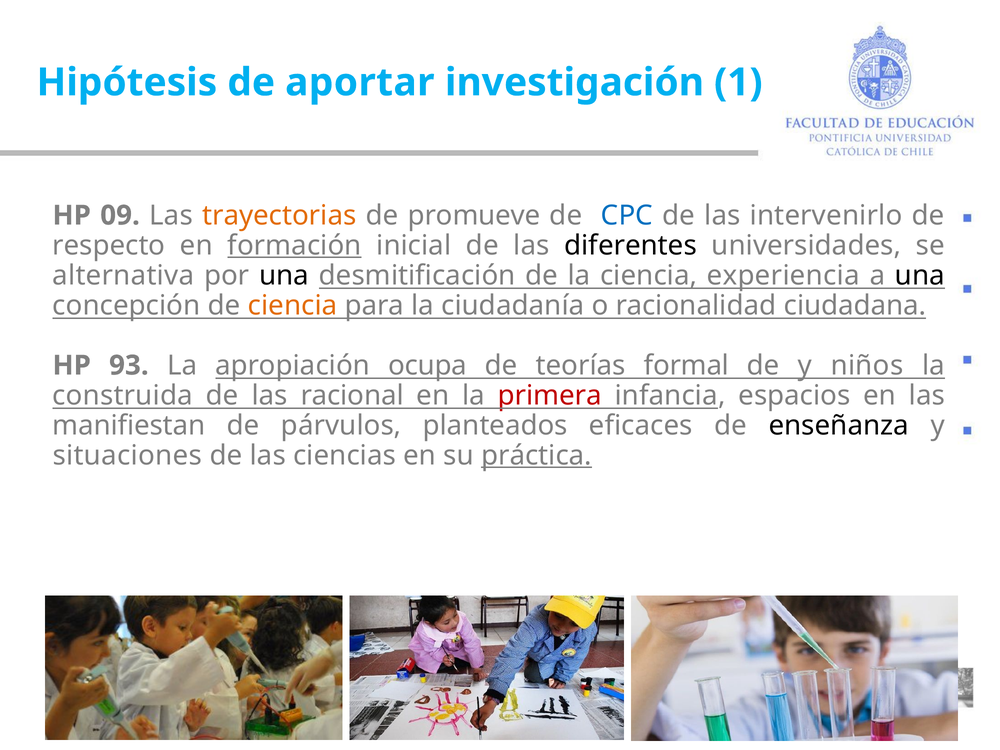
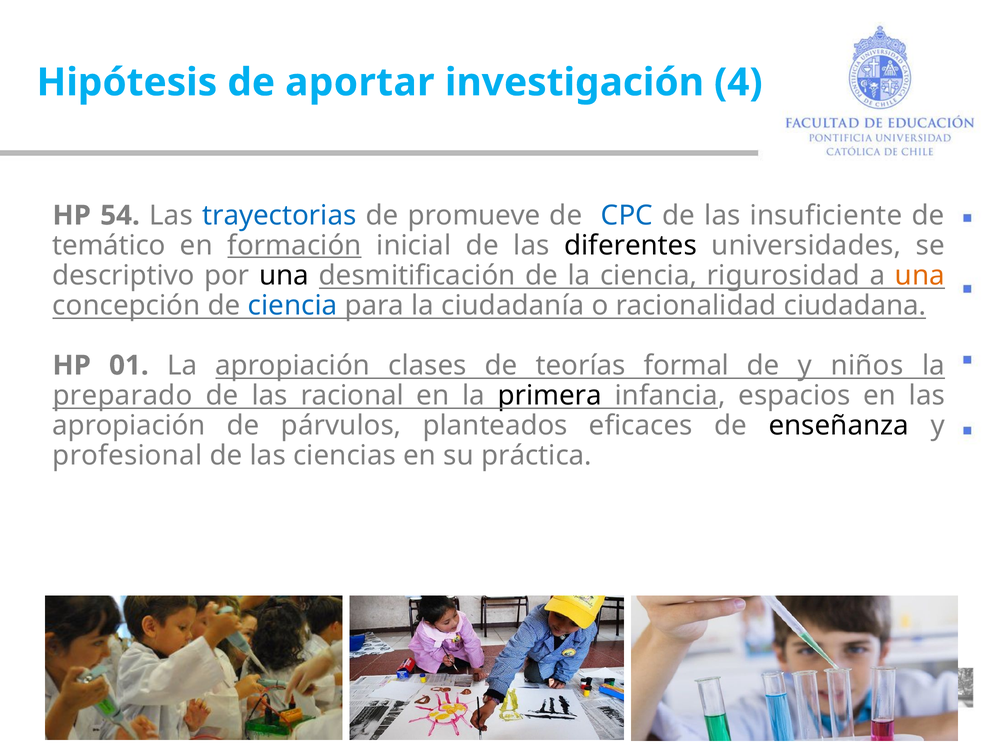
1: 1 -> 4 (738, 83)
09: 09 -> 54 (120, 215)
trayectorias colour: orange -> blue (279, 215)
intervenirlo: intervenirlo -> insuficiente (826, 215)
respecto: respecto -> temático (109, 245)
alternativa: alternativa -> descriptivo (123, 275)
experiencia: experiencia -> rigurosidad (783, 275)
una colour: black -> orange (920, 275)
ciencia colour: orange -> blue (293, 305)
93: 93 -> 01 (129, 365)
ocupa: ocupa -> clases (427, 365)
construida: construida -> preparado (123, 395)
primera colour: red -> black (550, 395)
manifiestan: manifiestan -> apropiación (129, 425)
situaciones: situaciones -> profesional (127, 455)
práctica underline: present -> none (536, 455)
